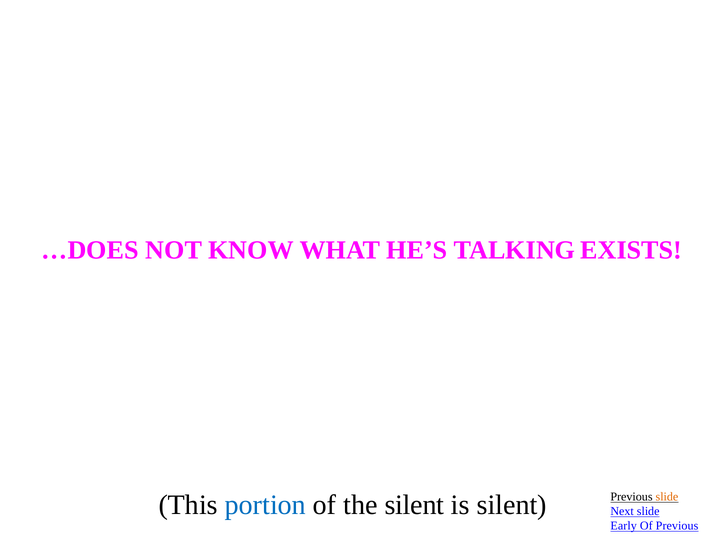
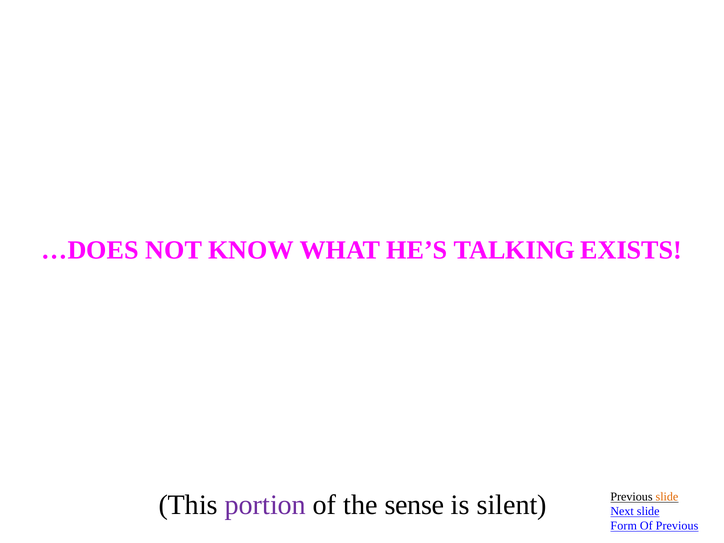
portion colour: blue -> purple (265, 505)
the silent: silent -> sense (414, 505)
Early: Early -> Form (624, 526)
